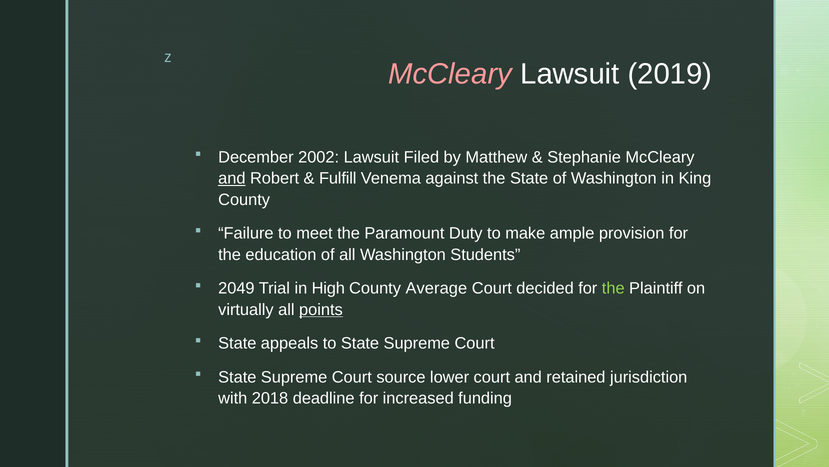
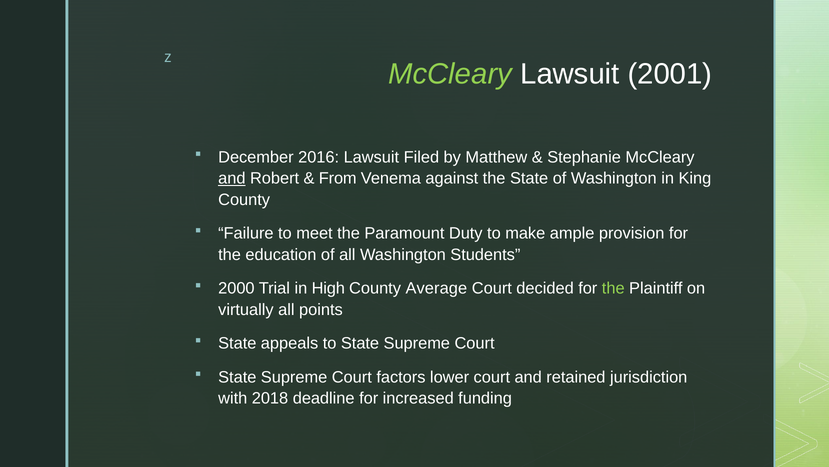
McCleary colour: pink -> light green (450, 74)
2019: 2019 -> 2001 (670, 74)
2002: 2002 -> 2016 (319, 157)
Fulfill: Fulfill -> From (338, 178)
2049: 2049 -> 2000 (236, 288)
points underline: present -> none (321, 309)
source: source -> factors (401, 377)
